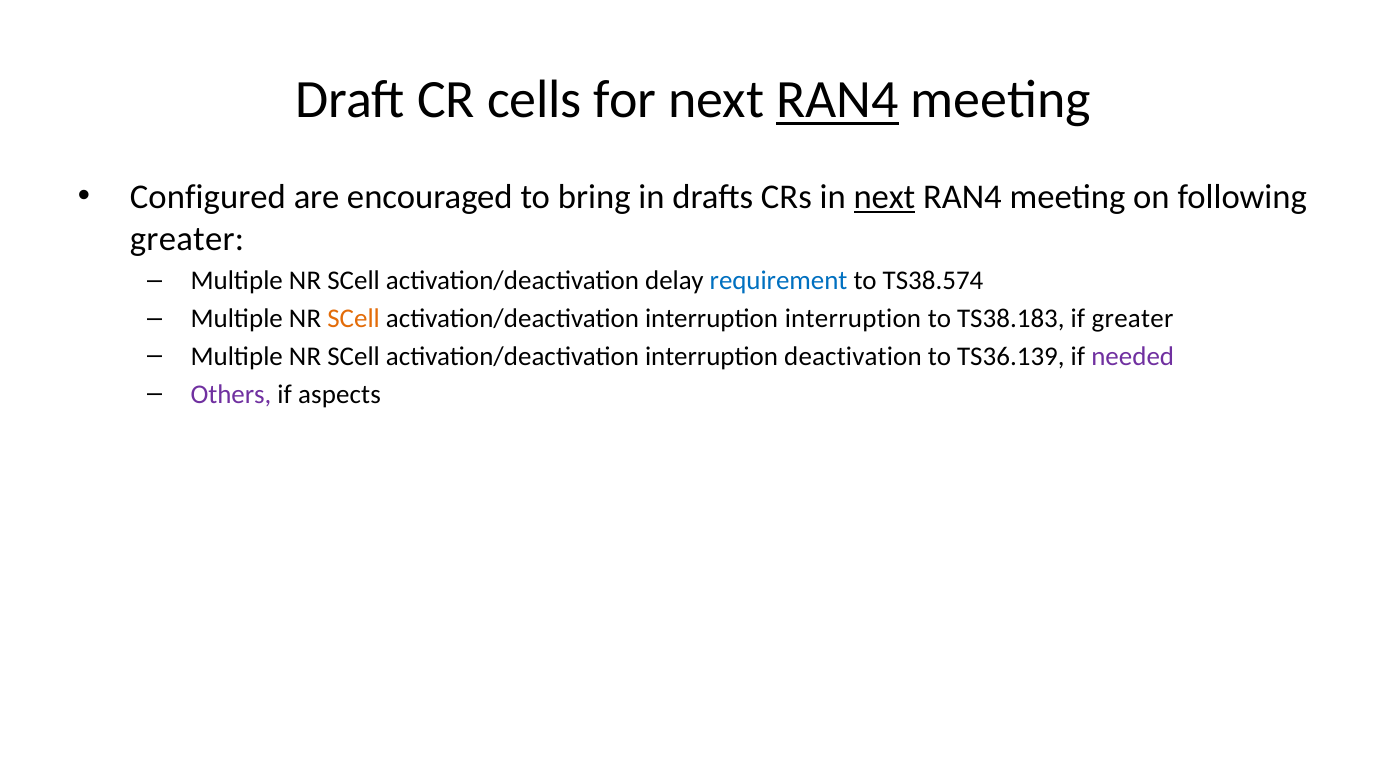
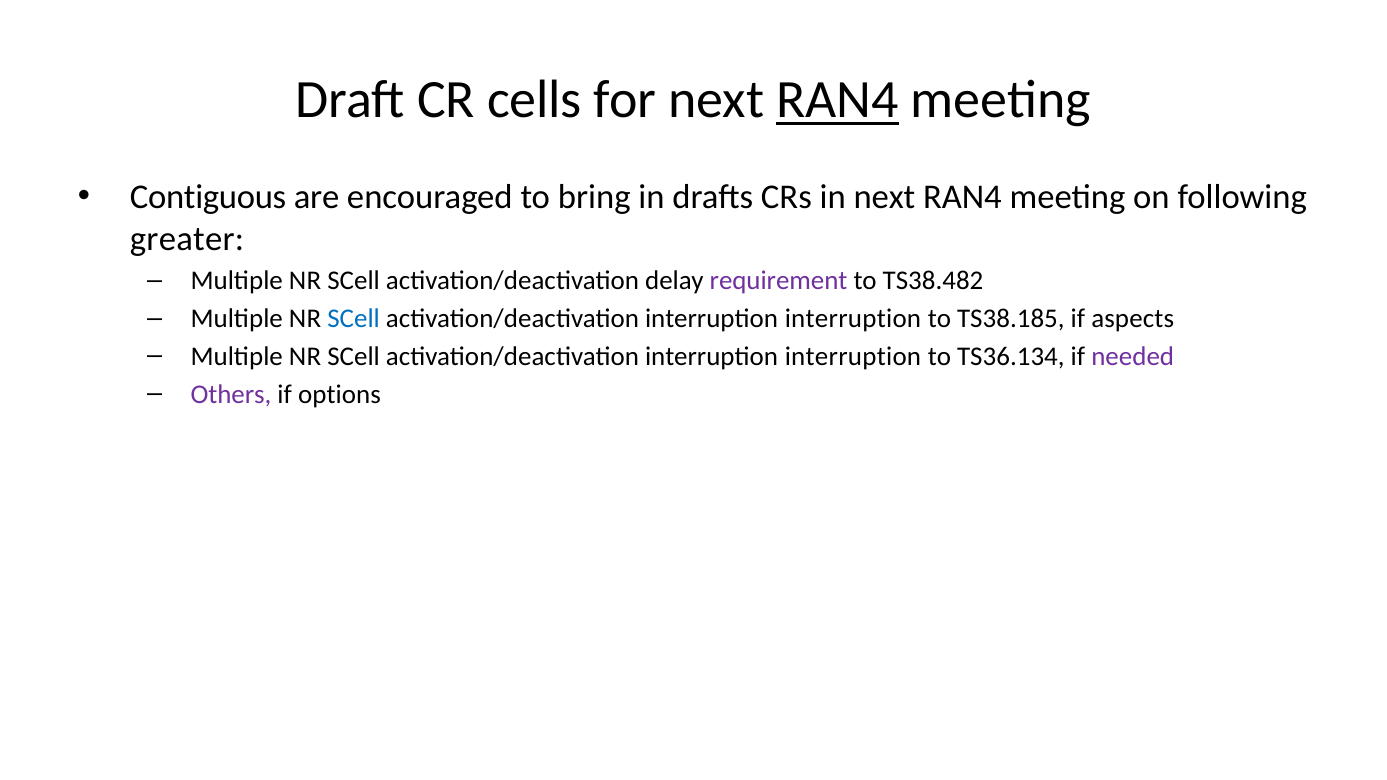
Configured: Configured -> Contiguous (208, 197)
next underline: present -> none (884, 197)
requirement colour: blue -> purple (779, 281)
TS38.574: TS38.574 -> TS38.482 (933, 281)
SCell colour: orange -> blue (354, 319)
TS38.183: TS38.183 -> TS38.185 (1011, 319)
if greater: greater -> aspects (1133, 319)
deactivation: deactivation -> interruption (853, 357)
TS36.139: TS36.139 -> TS36.134 (1011, 357)
aspects: aspects -> options (339, 394)
